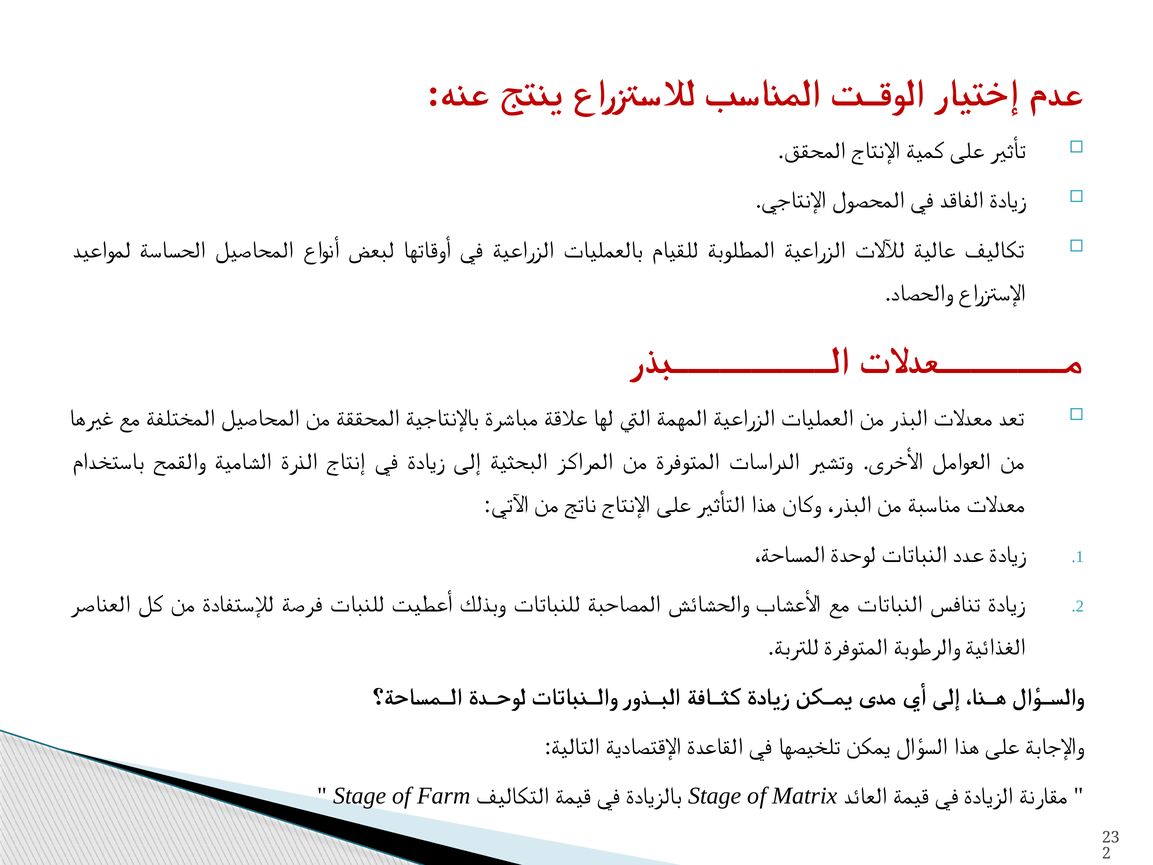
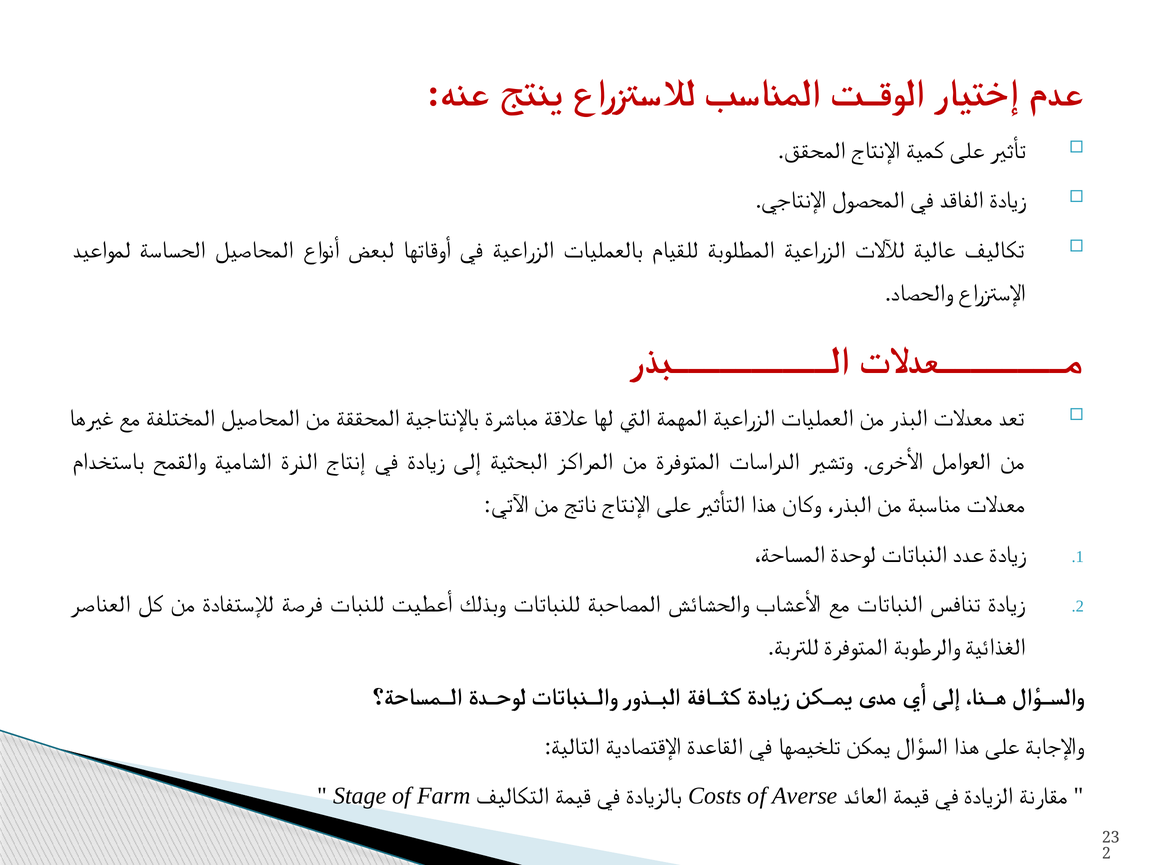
Stage: Stage -> Costs (715, 796)
Matrix: Matrix -> Averse (805, 796)
